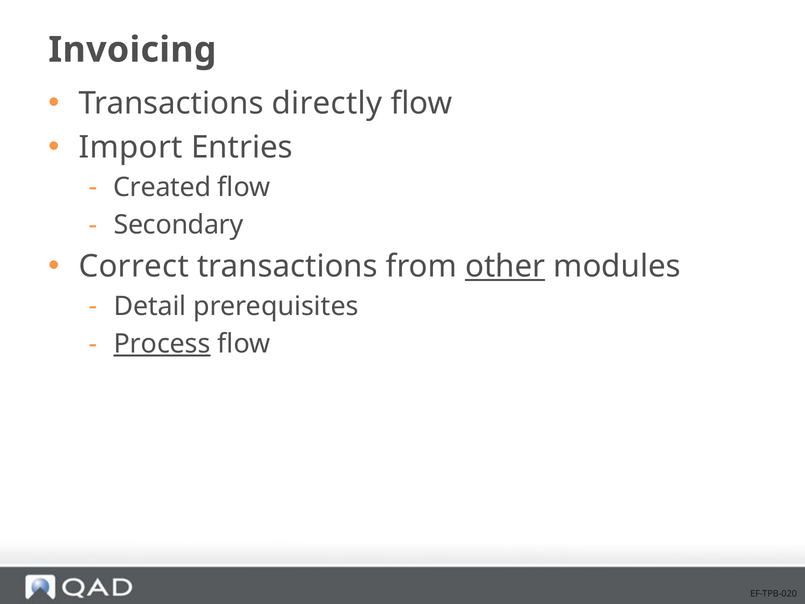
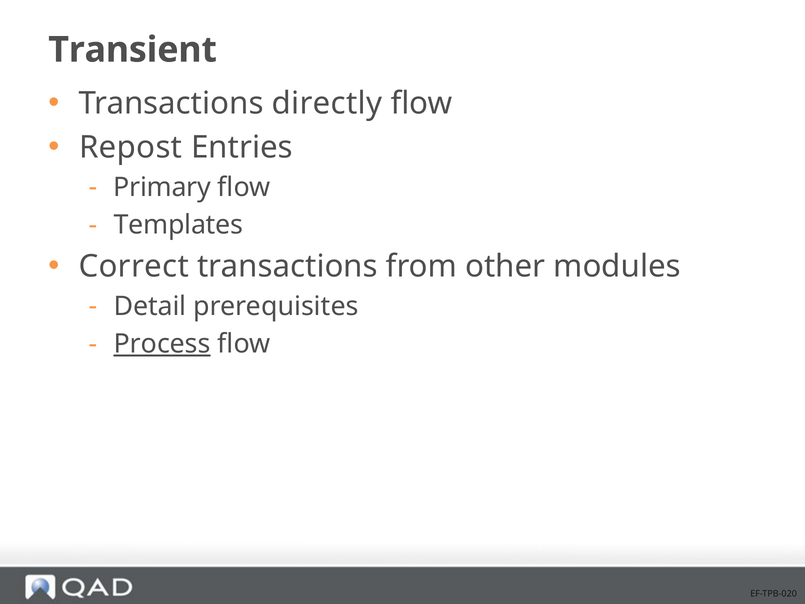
Invoicing: Invoicing -> Transient (133, 50)
Import: Import -> Repost (131, 147)
Created: Created -> Primary (162, 187)
Secondary: Secondary -> Templates (178, 225)
other underline: present -> none (505, 266)
